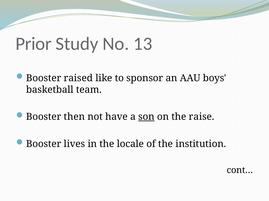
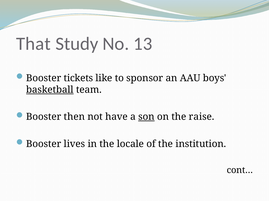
Prior: Prior -> That (33, 44)
raised: raised -> tickets (78, 78)
basketball underline: none -> present (50, 90)
